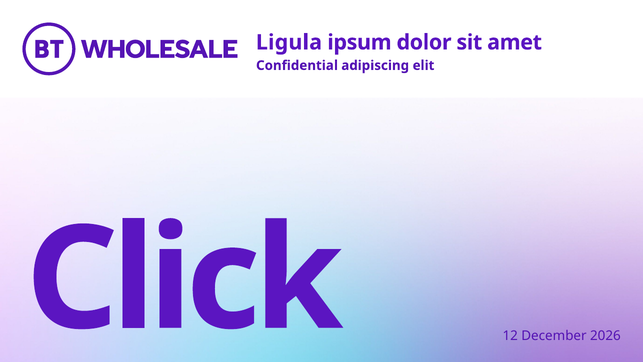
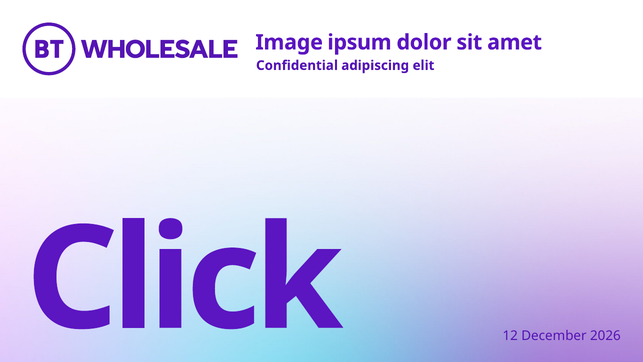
Ligula: Ligula -> Image (289, 42)
